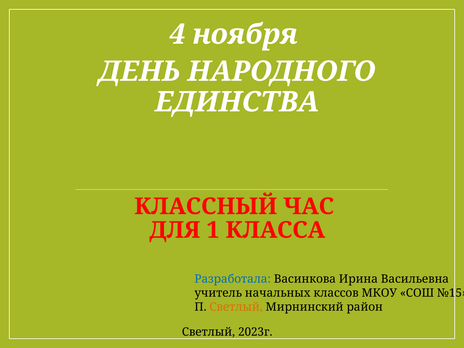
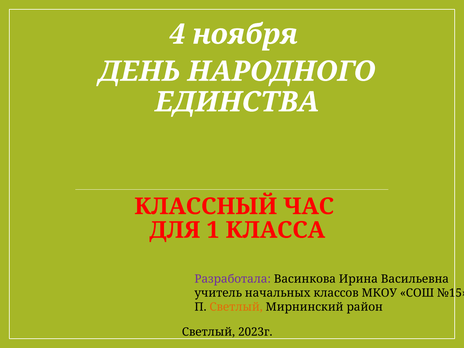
Разработала colour: blue -> purple (233, 279)
